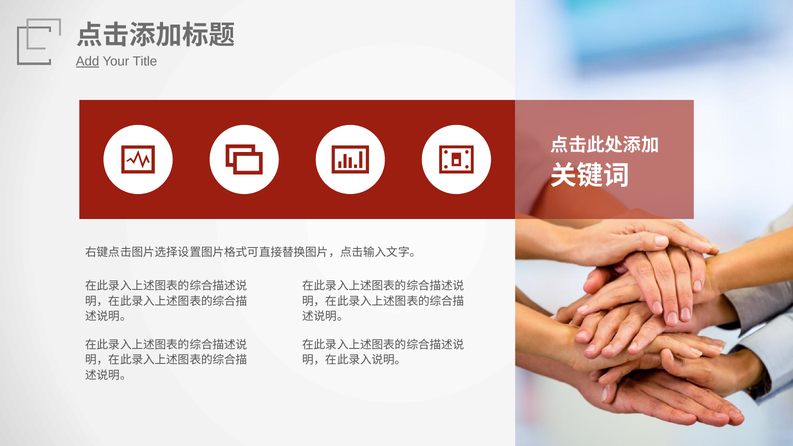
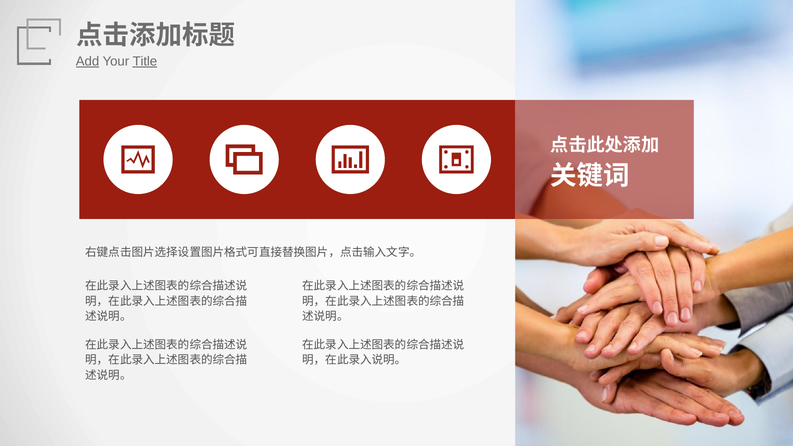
Title underline: none -> present (145, 61)
